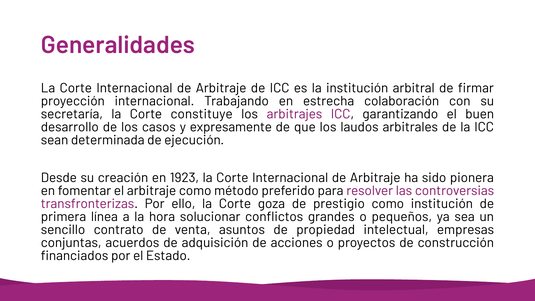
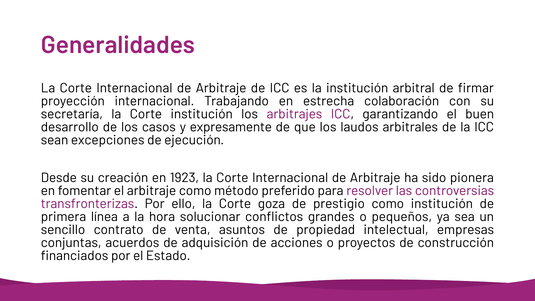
Corte constituye: constituye -> institución (202, 114)
determinada: determinada -> excepciones (108, 140)
